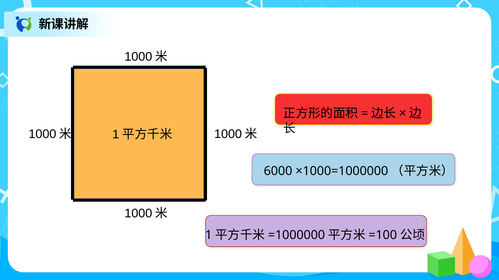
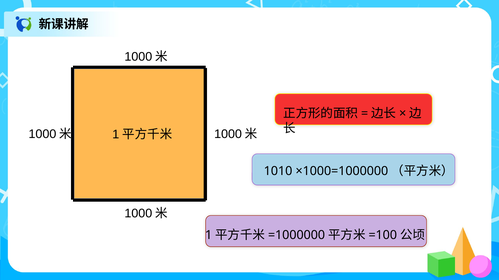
6000: 6000 -> 1010 (278, 171)
